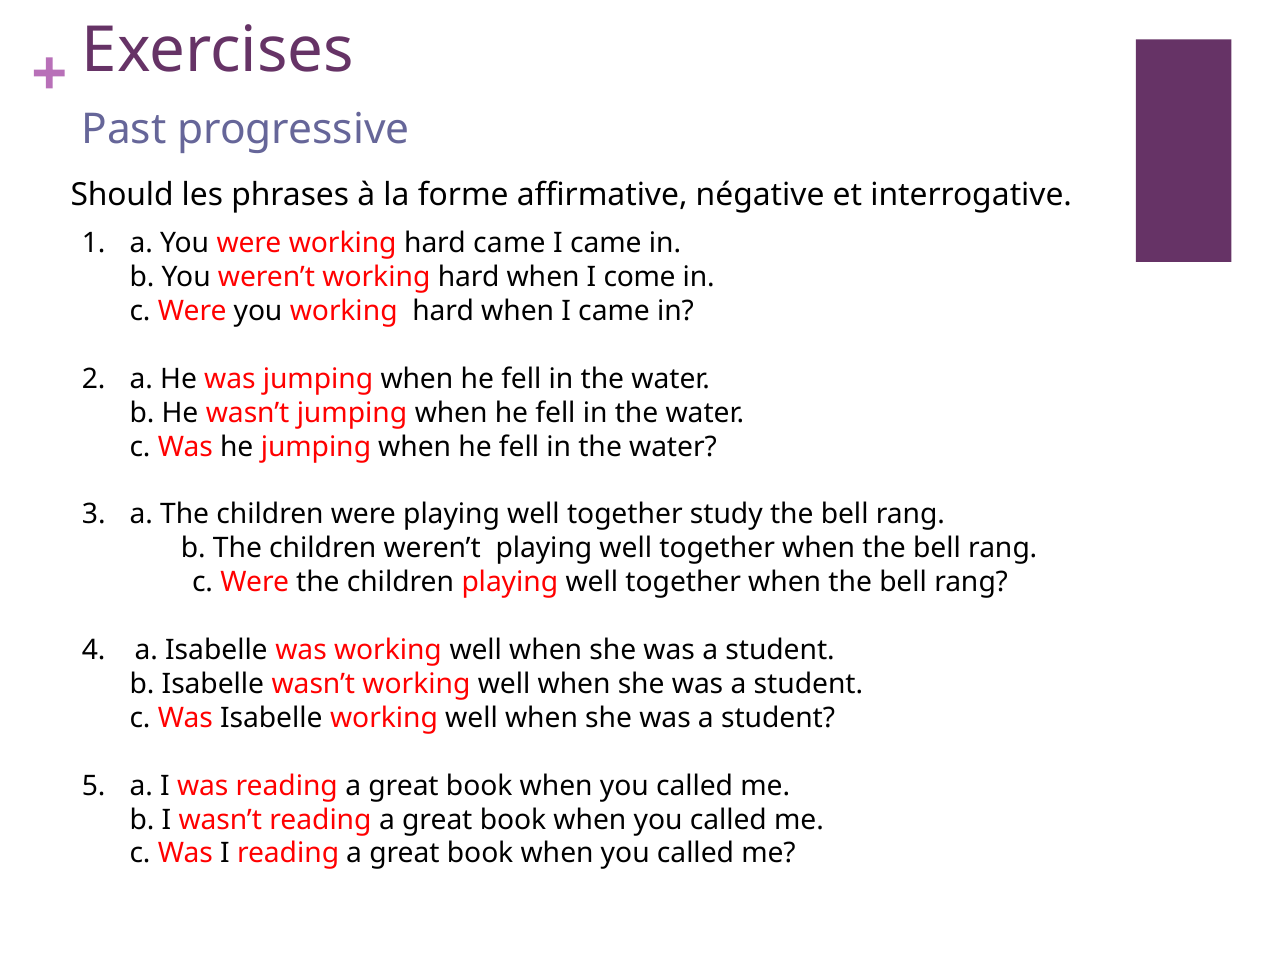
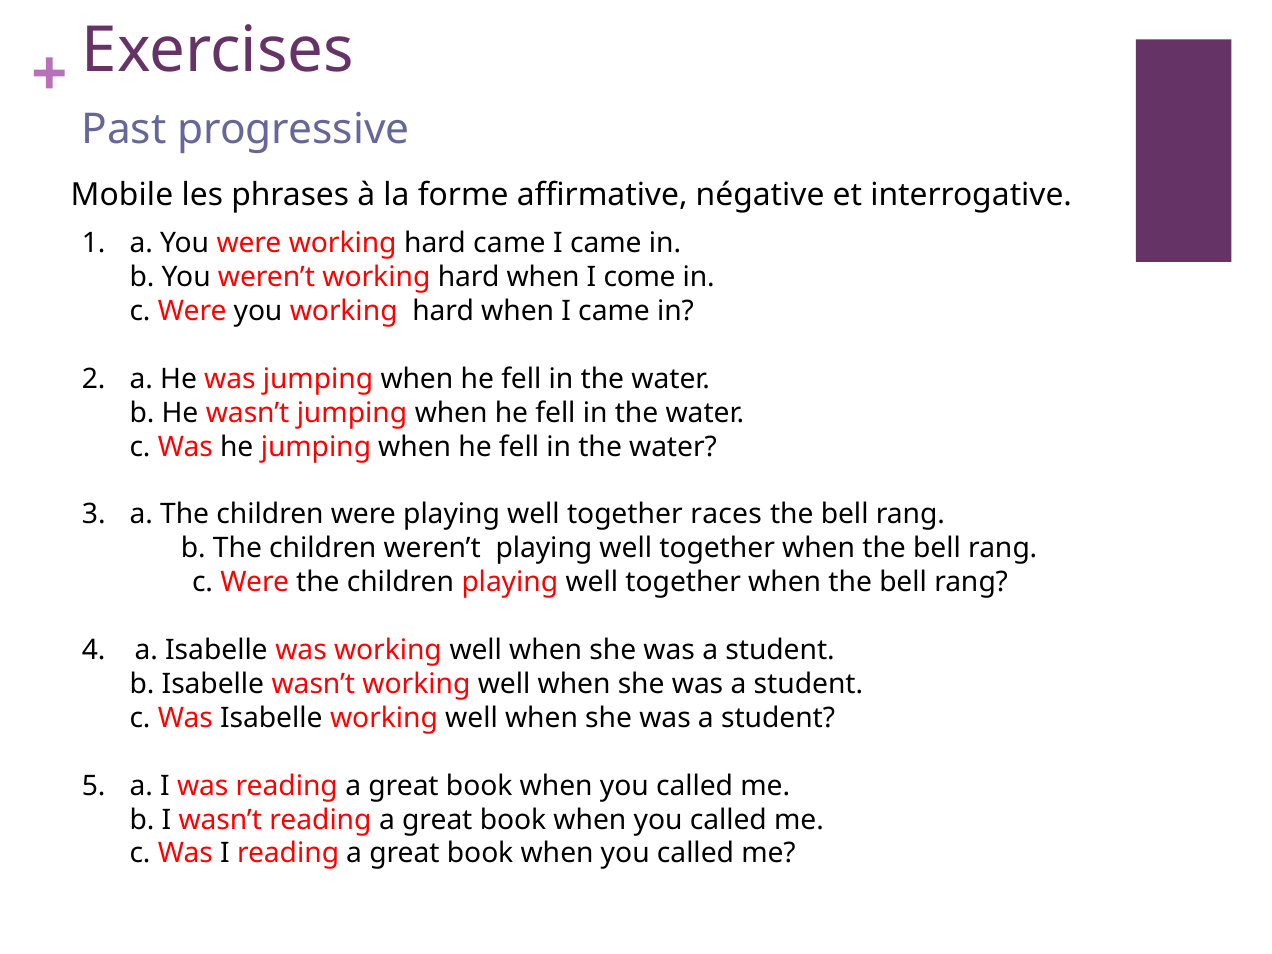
Should: Should -> Mobile (122, 195)
study: study -> races (726, 515)
